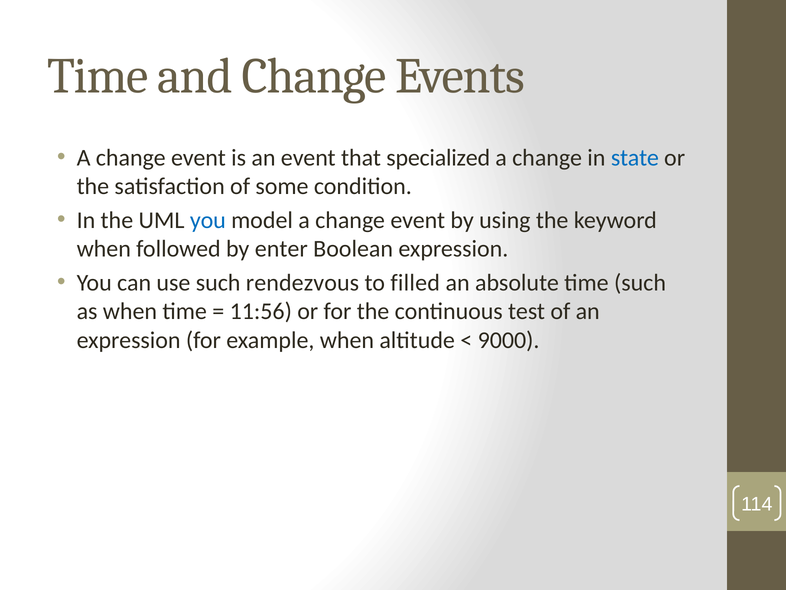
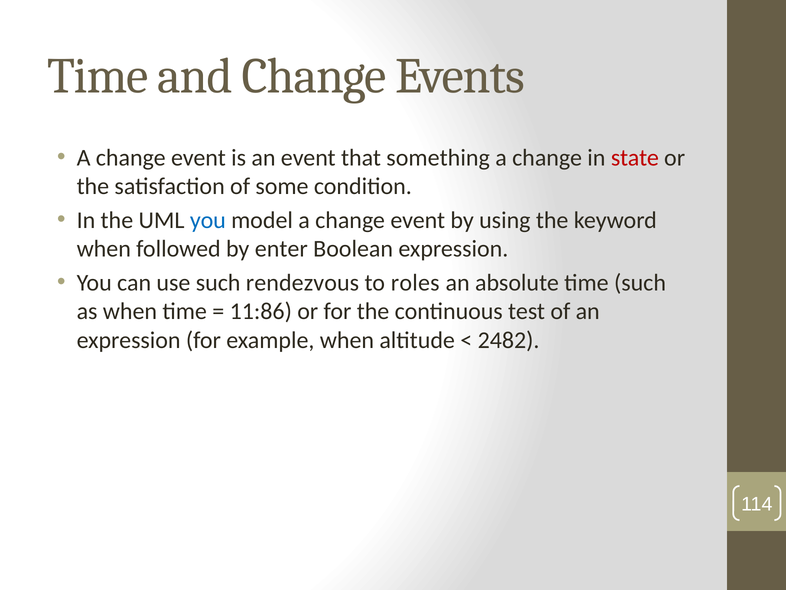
specialized: specialized -> something (438, 158)
state colour: blue -> red (635, 158)
filled: filled -> roles (415, 282)
11:56: 11:56 -> 11:86 (261, 311)
9000: 9000 -> 2482 (509, 340)
